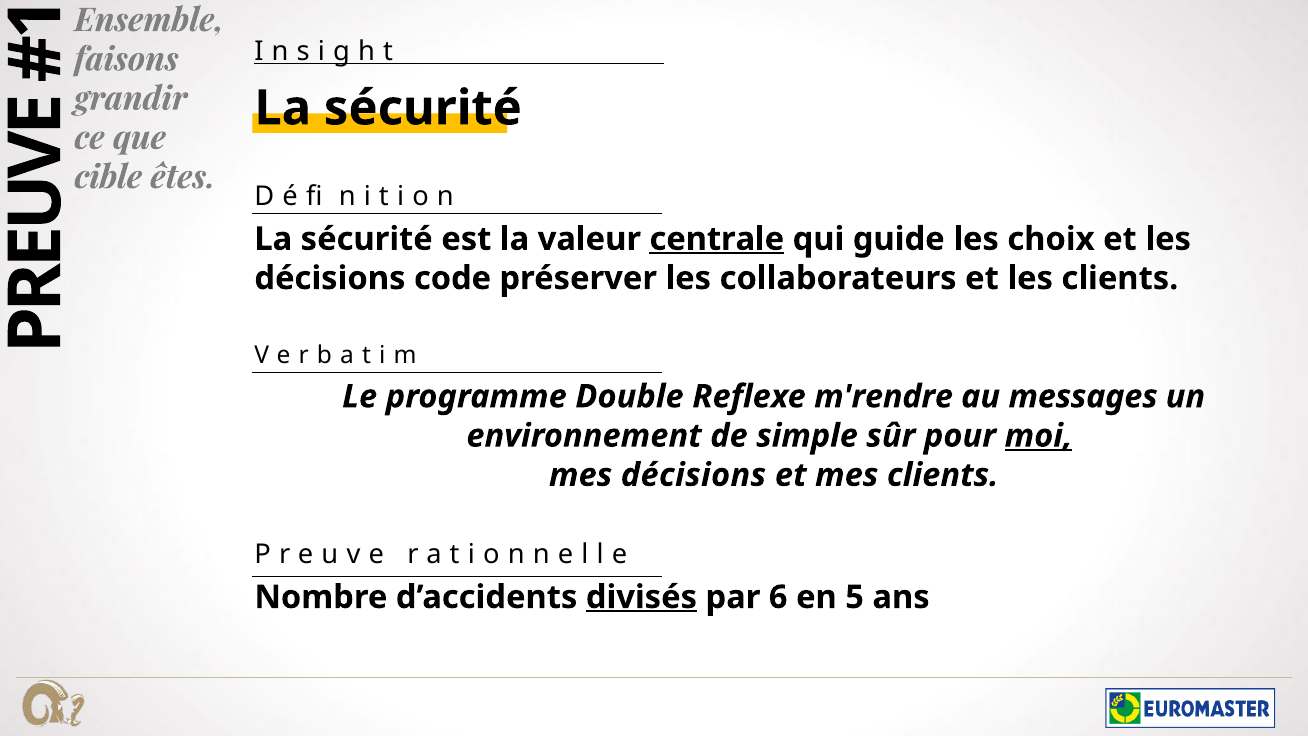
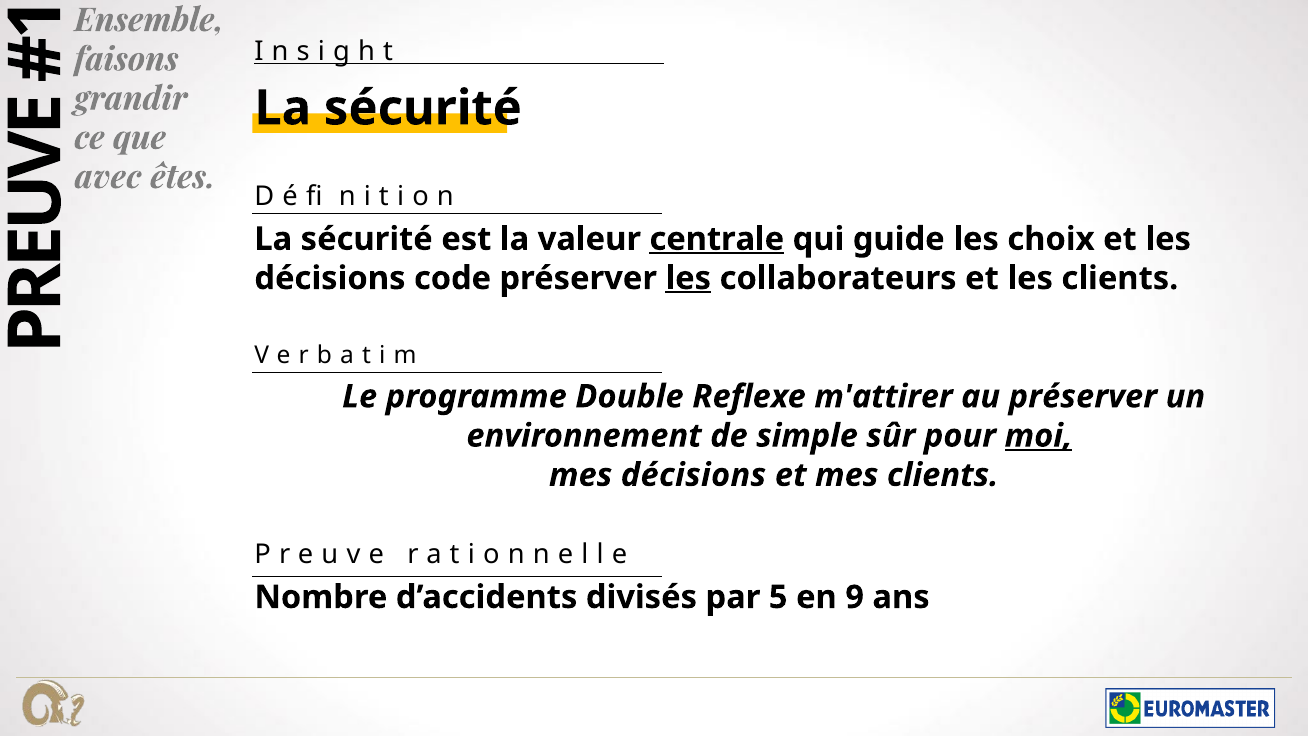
cible: cible -> avec (108, 177)
les underline: none -> present (688, 278)
m'rendre: m'rendre -> m'attirer (884, 396)
au messages: messages -> préserver (1083, 396)
divisés underline: present -> none (641, 597)
6: 6 -> 5 (778, 597)
5: 5 -> 9 (855, 597)
